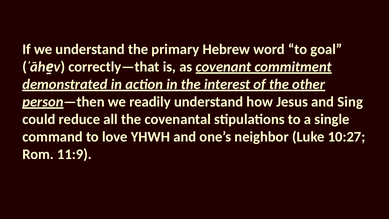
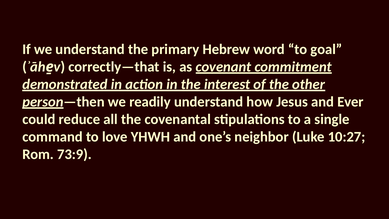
Sing: Sing -> Ever (350, 102)
11:9: 11:9 -> 73:9 (74, 154)
